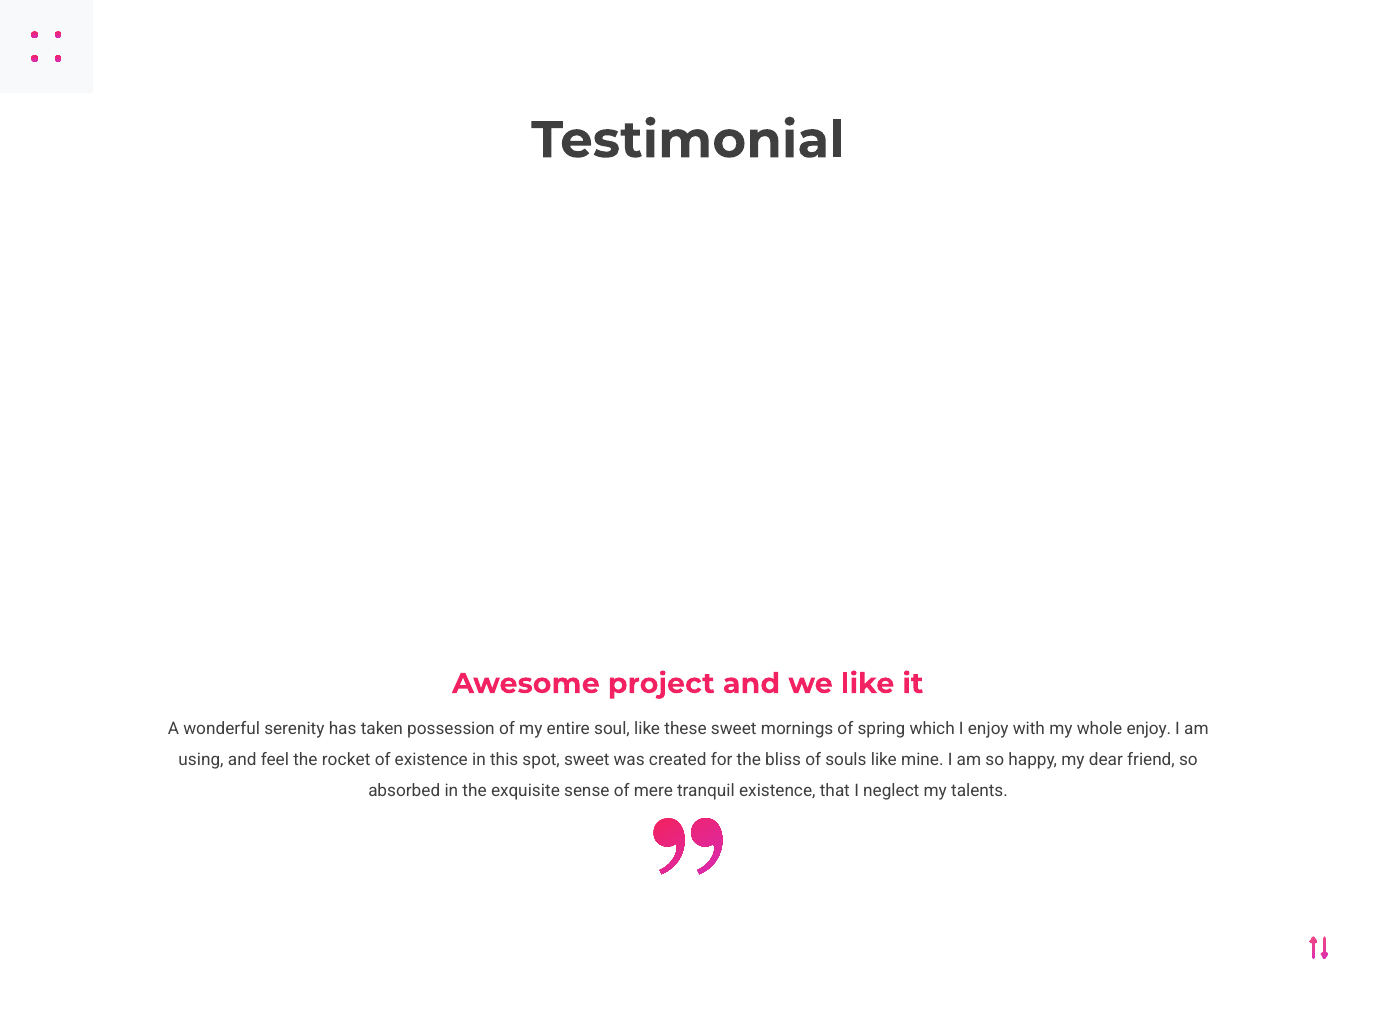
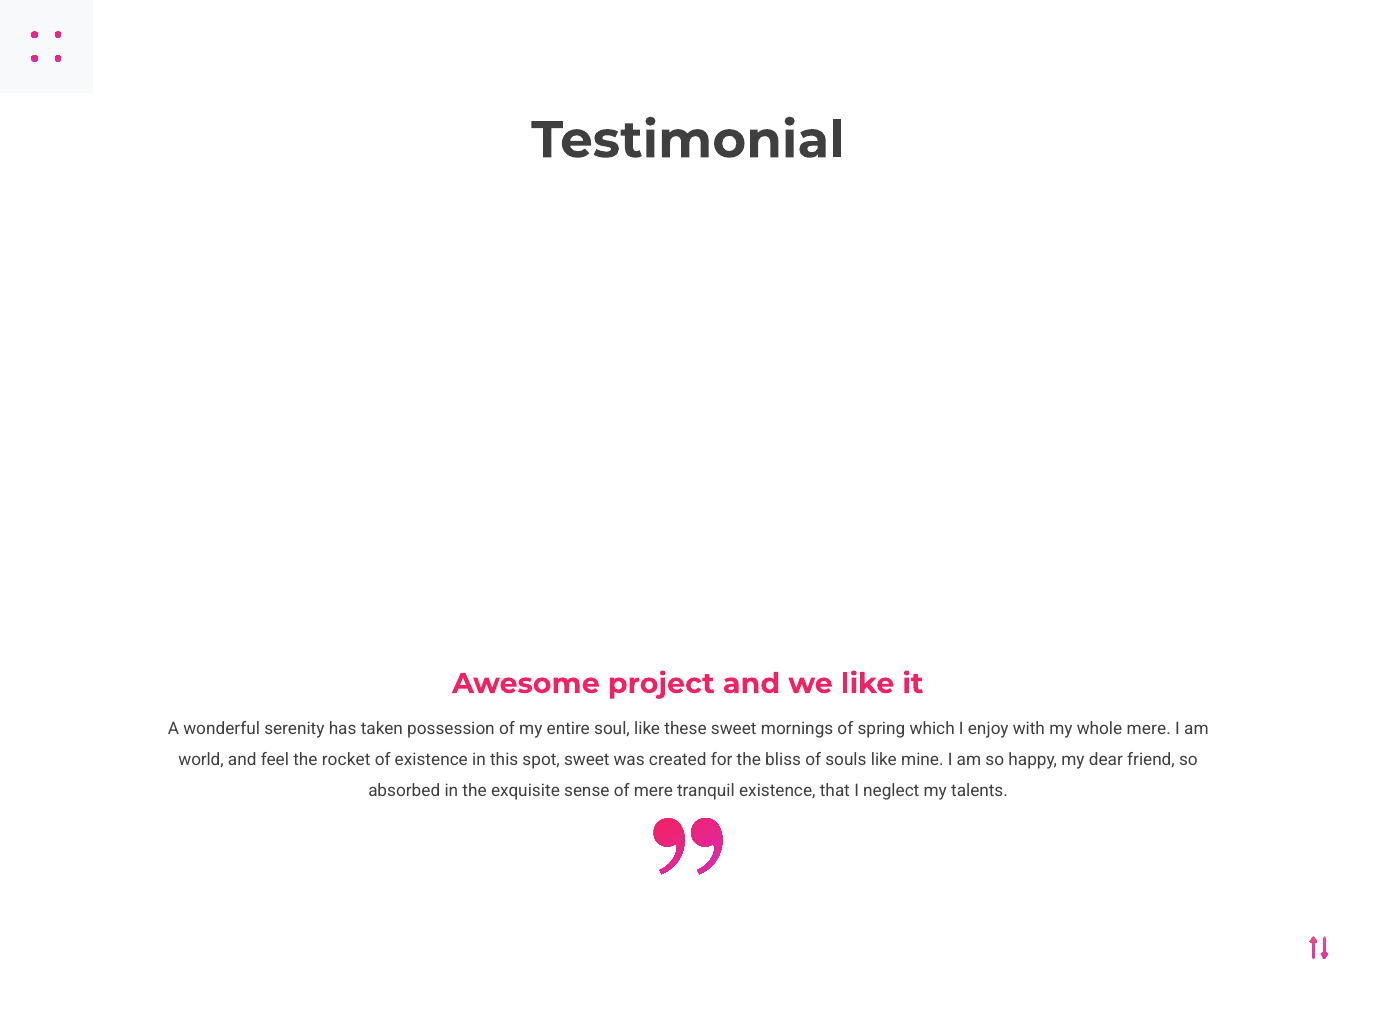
whole enjoy: enjoy -> mere (1149, 729)
using: using -> world (201, 760)
